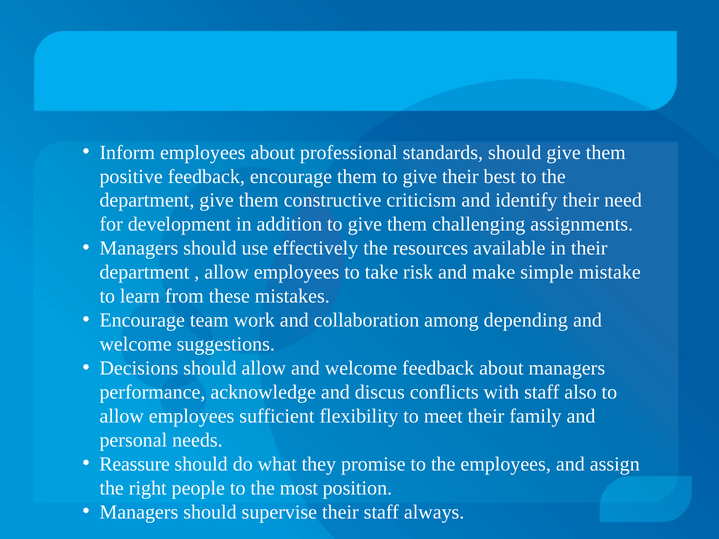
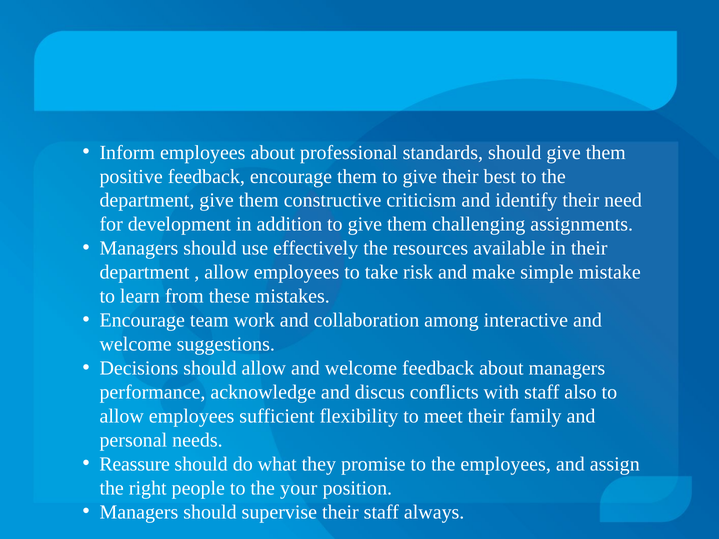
depending: depending -> interactive (526, 320)
most: most -> your (299, 488)
